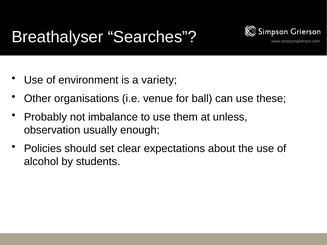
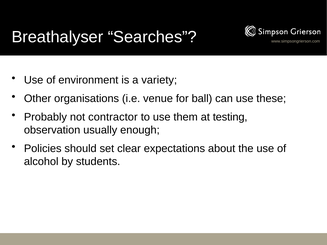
imbalance: imbalance -> contractor (113, 117)
unless: unless -> testing (230, 117)
